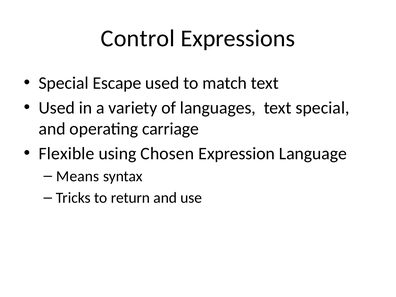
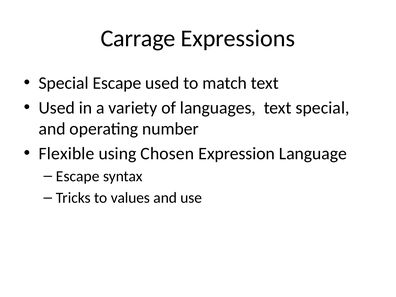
Control: Control -> Carrage (138, 38)
carriage: carriage -> number (170, 129)
Means: Means -> Escape (78, 176)
return: return -> values (130, 198)
